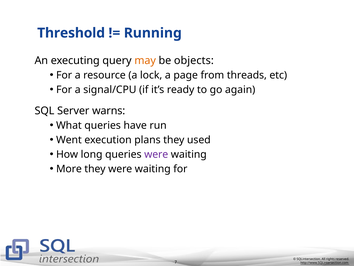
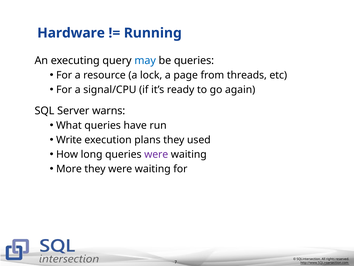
Threshold: Threshold -> Hardware (71, 33)
may colour: orange -> blue (145, 60)
be objects: objects -> queries (194, 60)
Went: Went -> Write (69, 140)
